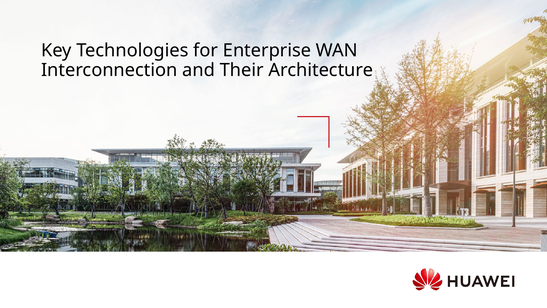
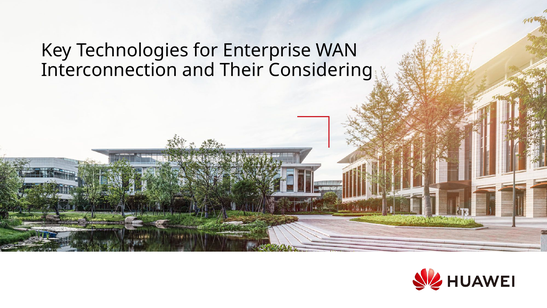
Architecture: Architecture -> Considering (321, 70)
